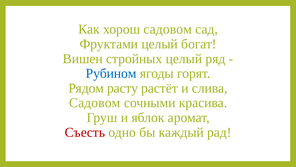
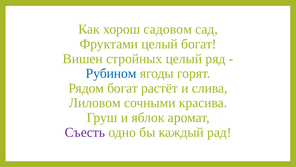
Рядом расту: расту -> богат (123, 88)
Садовом: Садовом -> Лиловом (95, 103)
Съесть colour: red -> purple (85, 132)
